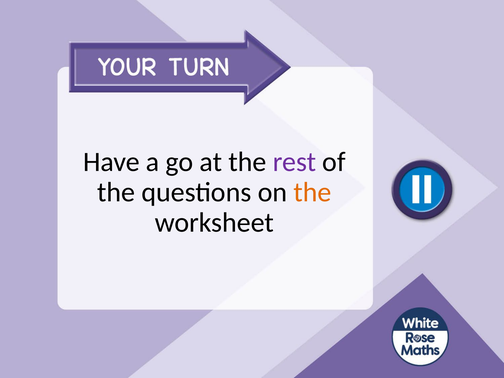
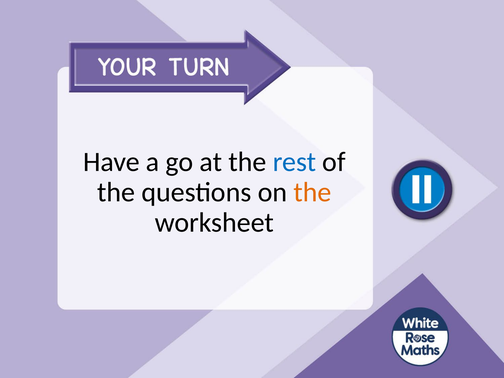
rest colour: purple -> blue (294, 162)
